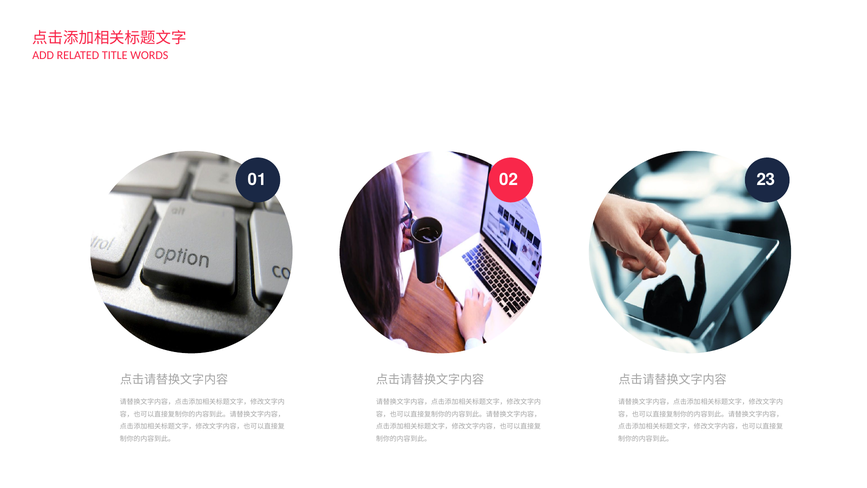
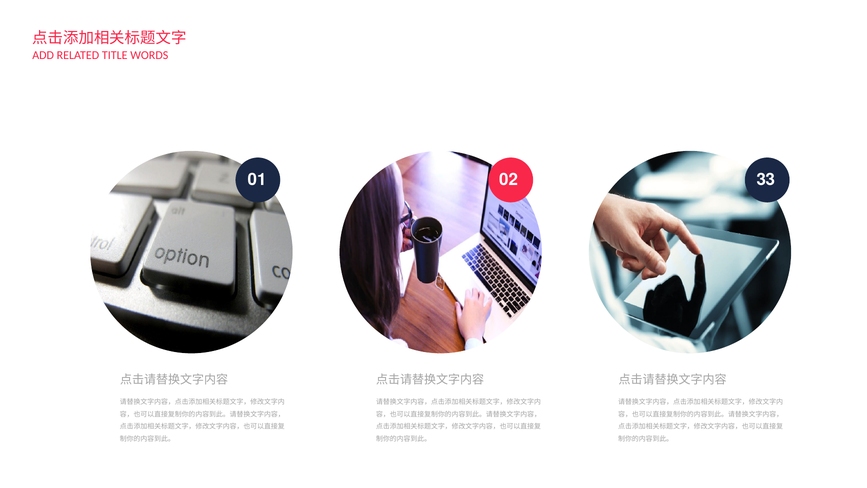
23: 23 -> 33 (766, 180)
